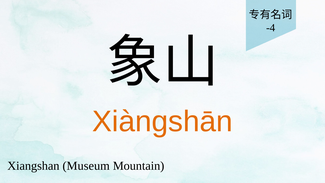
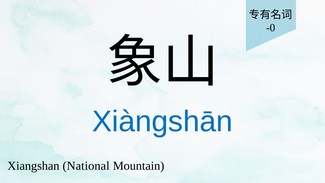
-4: -4 -> -0 (271, 28)
Xiàngshān colour: orange -> blue (162, 121)
Museum: Museum -> National (86, 166)
